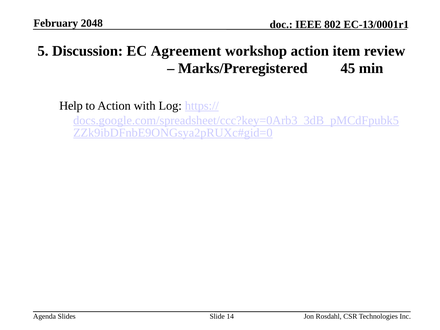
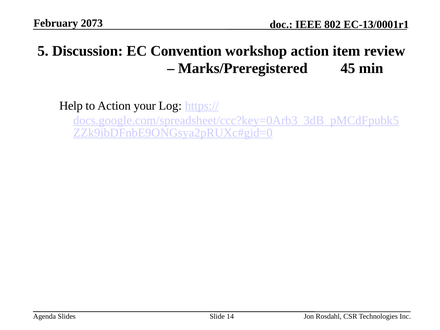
2048: 2048 -> 2073 (92, 23)
Agreement: Agreement -> Convention (186, 51)
with: with -> your (145, 106)
